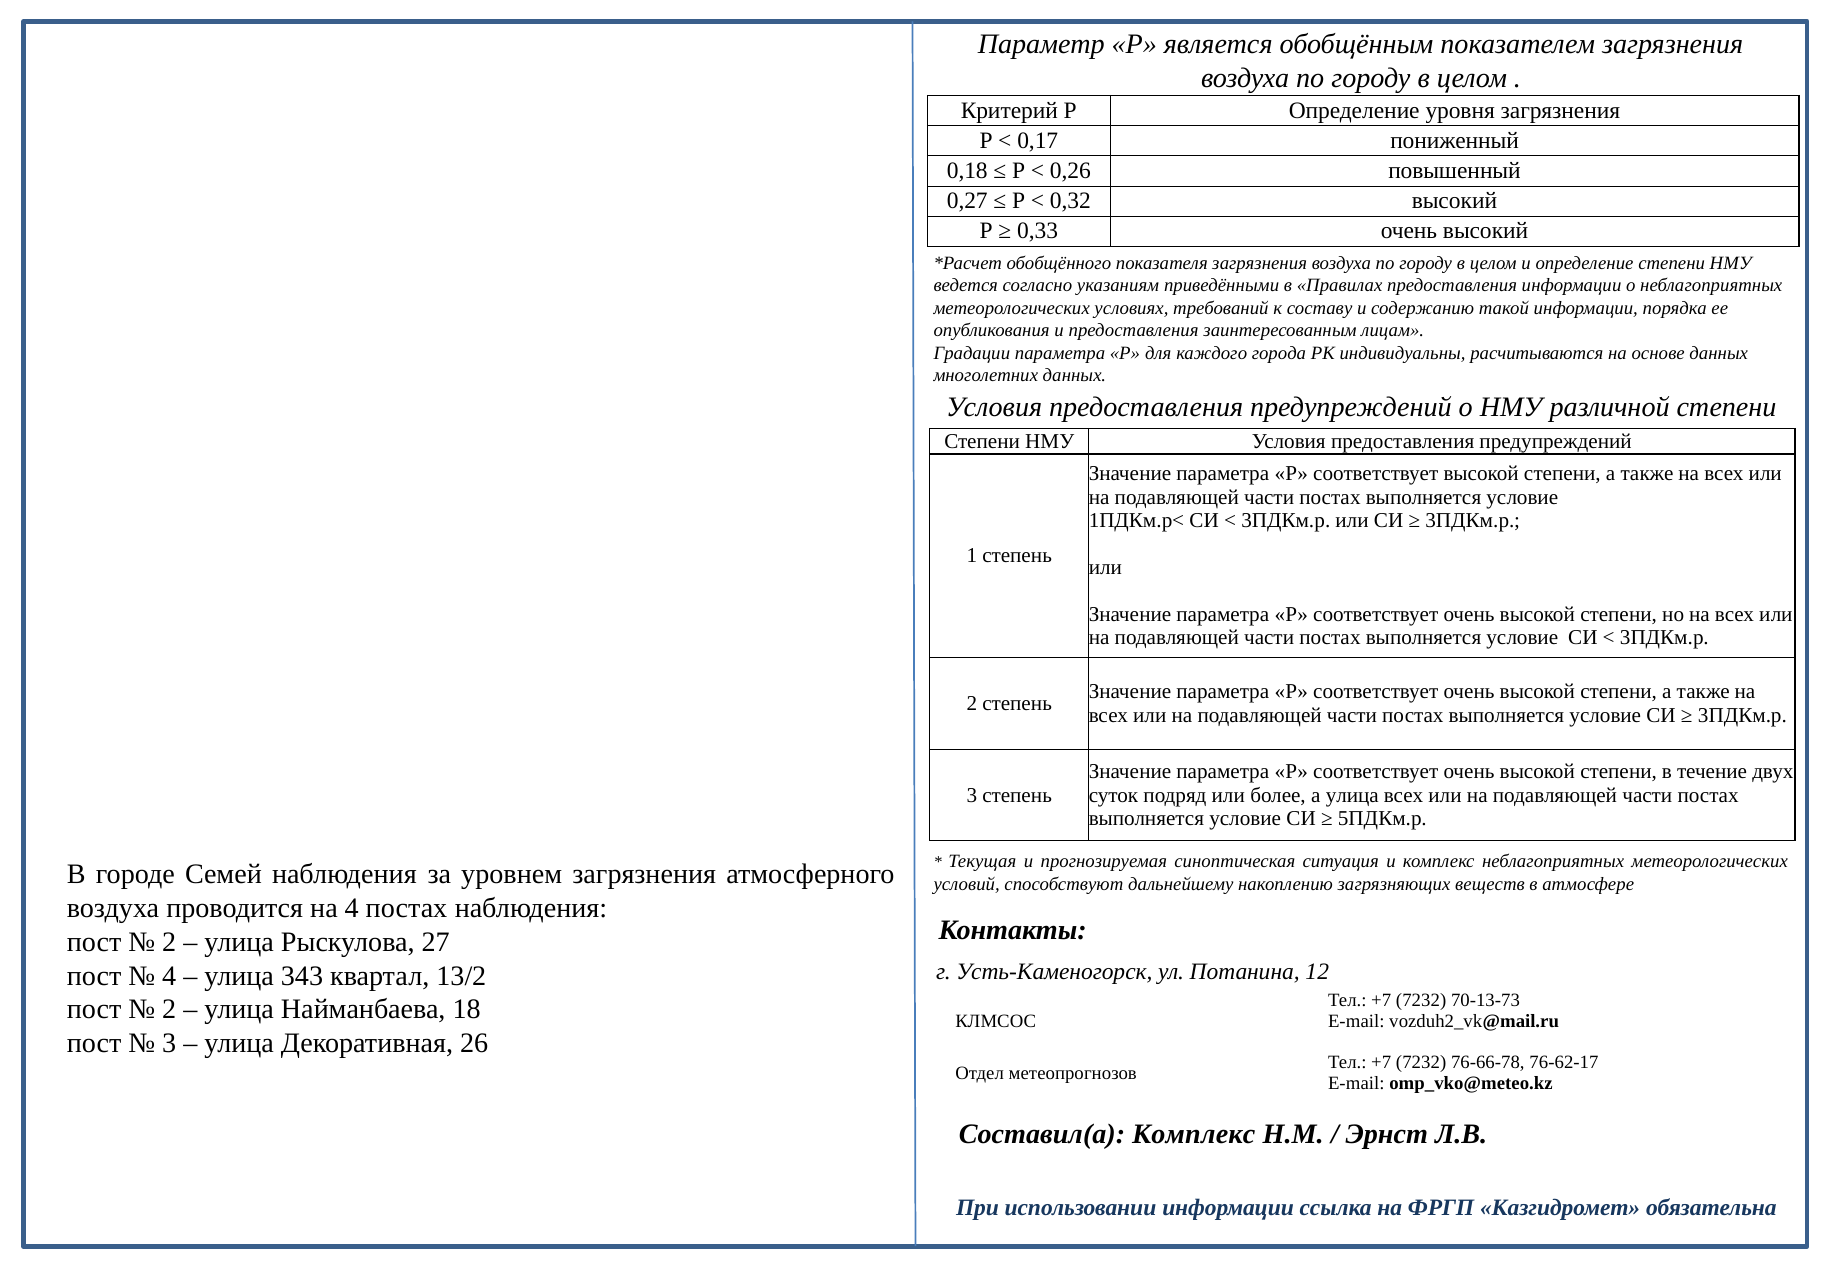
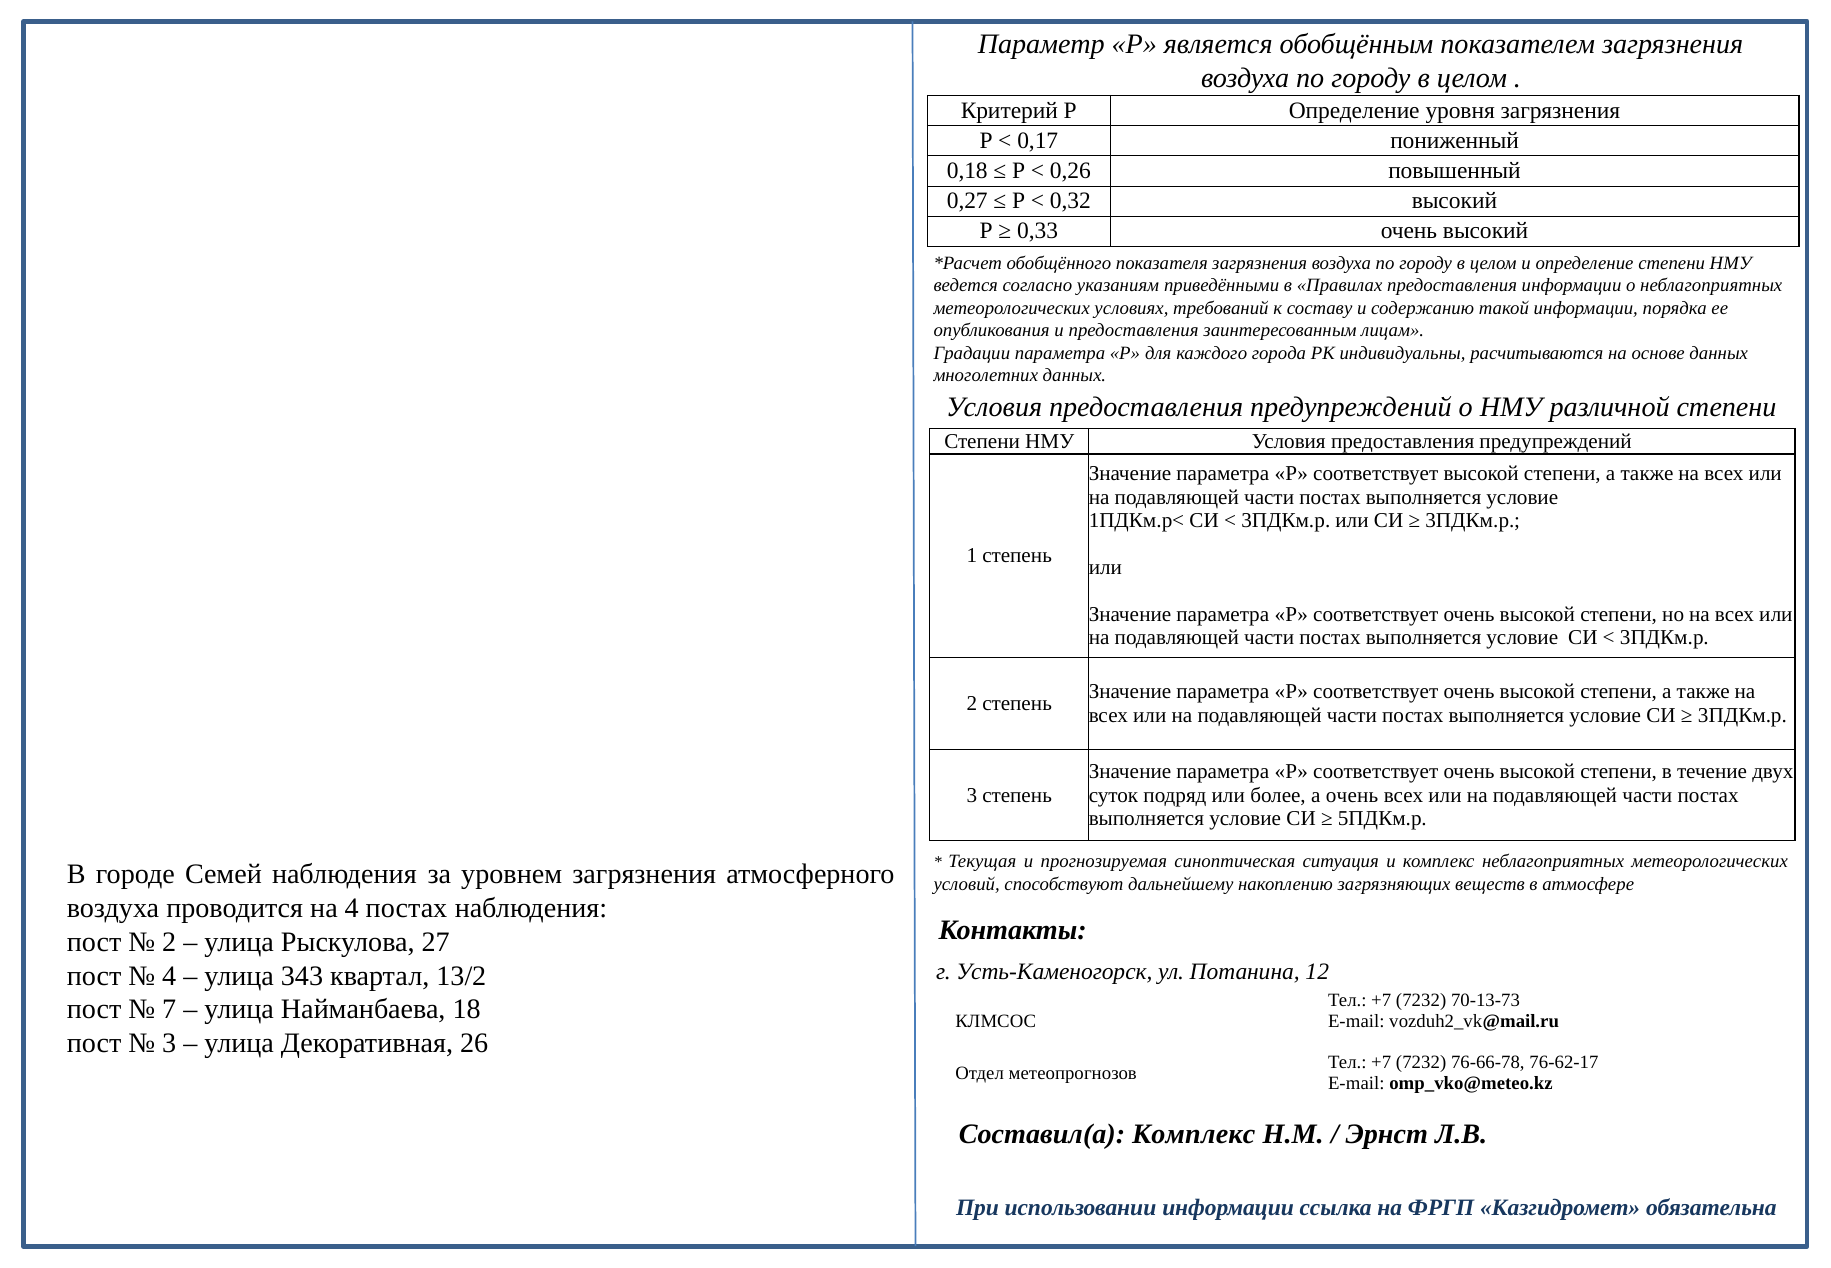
а улица: улица -> очень (1352, 795)
2: 2 -> 7 (169, 1009)
